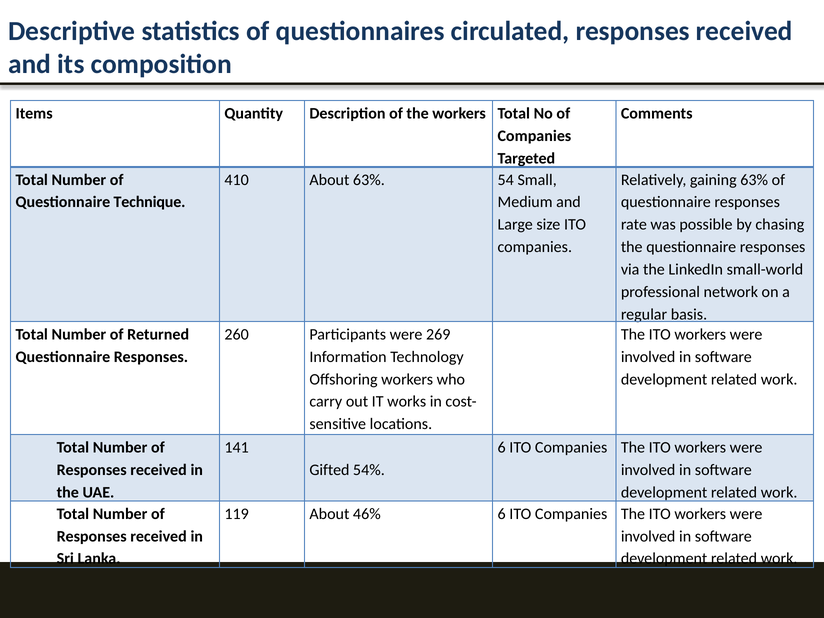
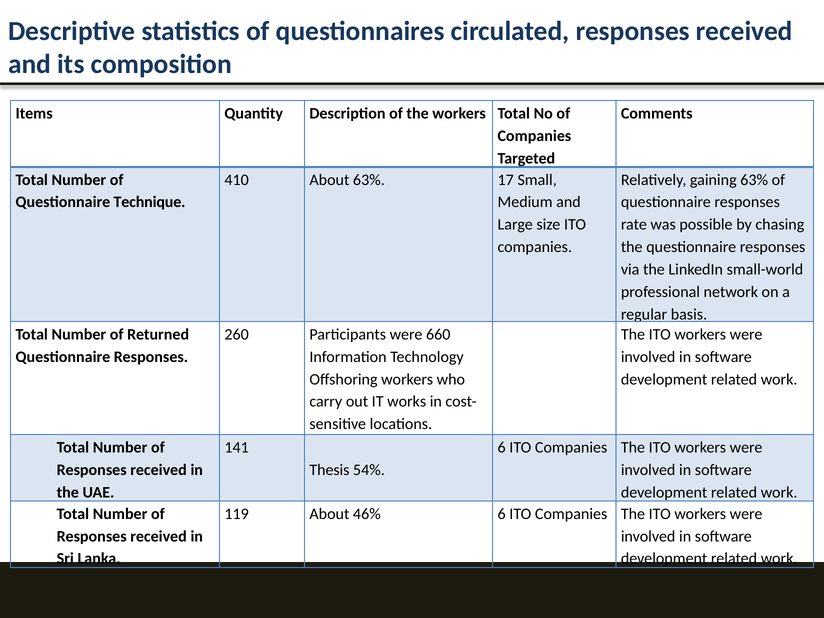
54: 54 -> 17 (506, 180)
269: 269 -> 660 (438, 334)
Gifted: Gifted -> Thesis (329, 470)
